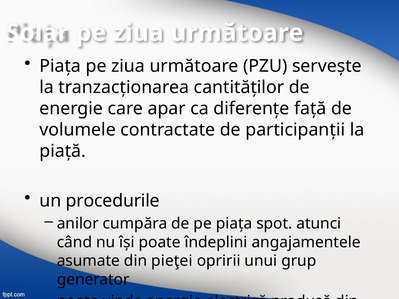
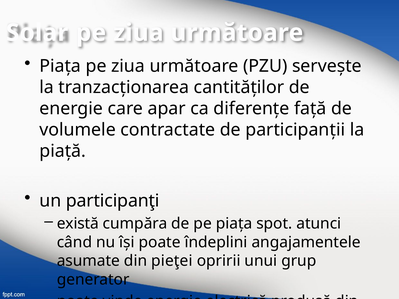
procedurile: procedurile -> participanţi (113, 201)
anilor: anilor -> există (78, 224)
